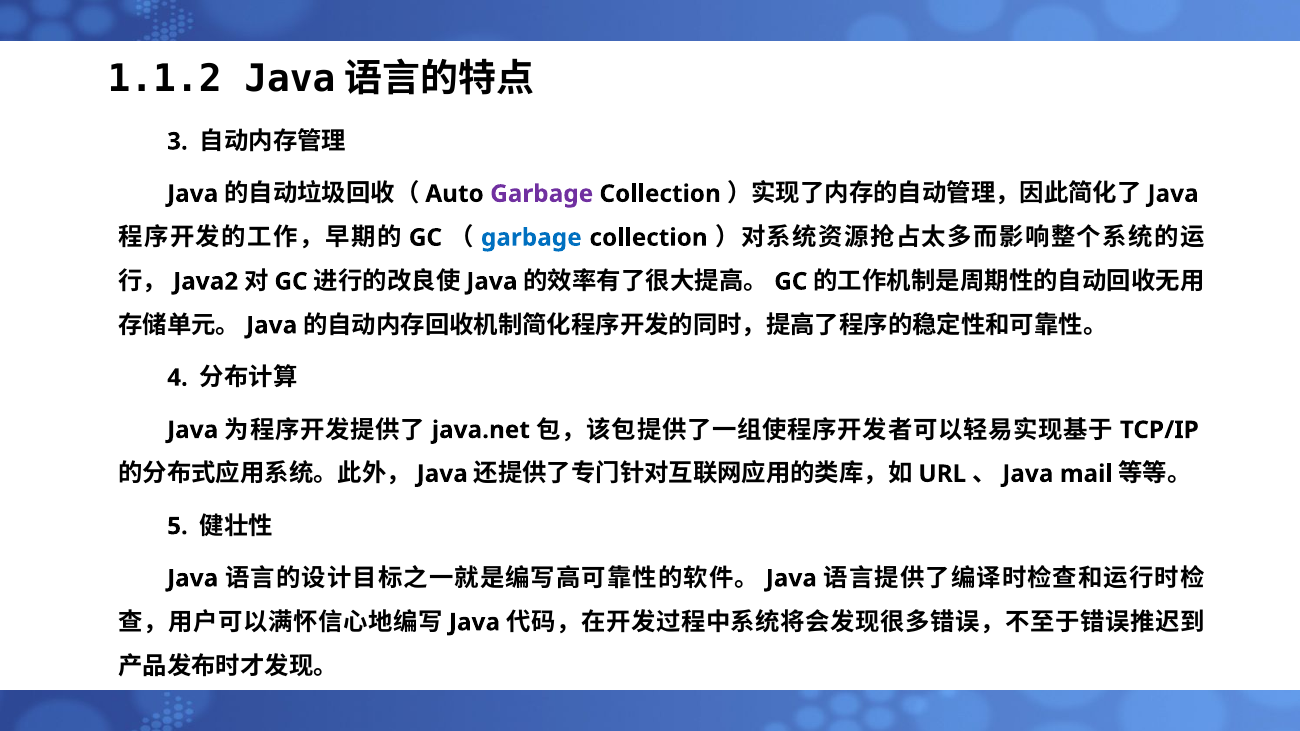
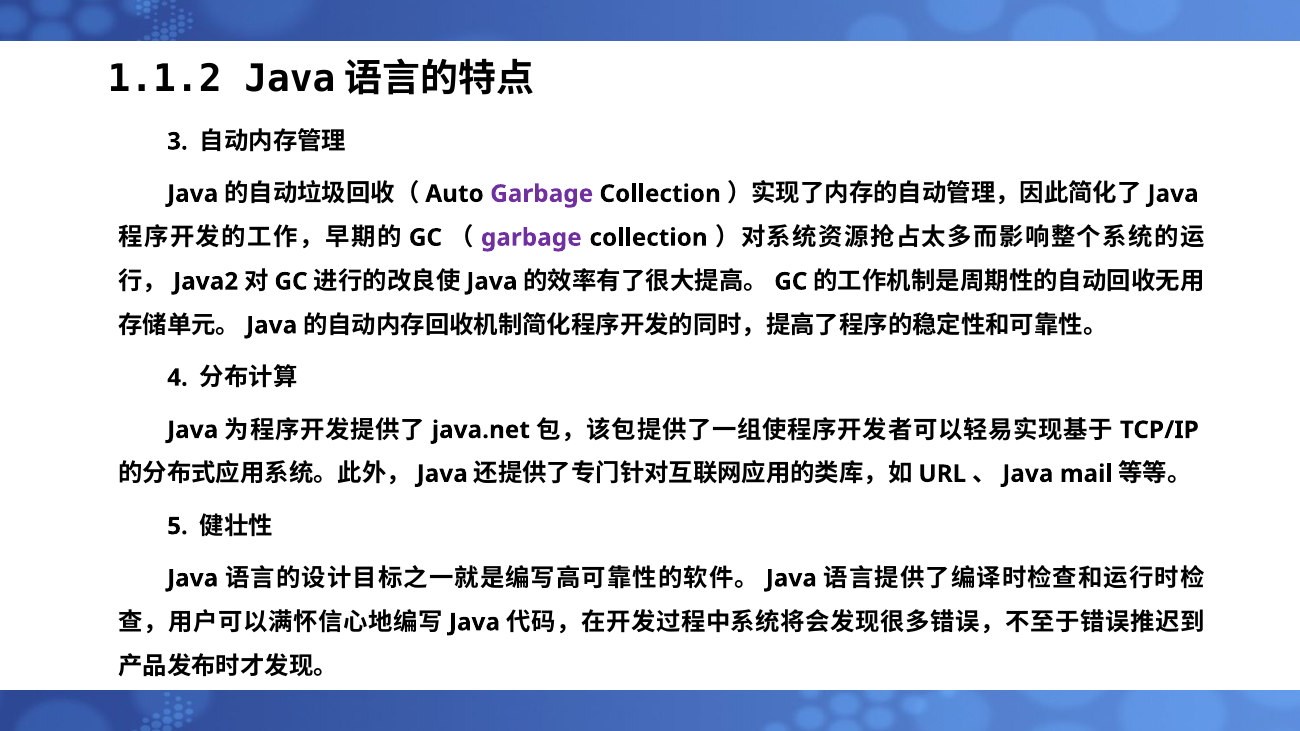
garbage colour: blue -> purple (531, 238)
